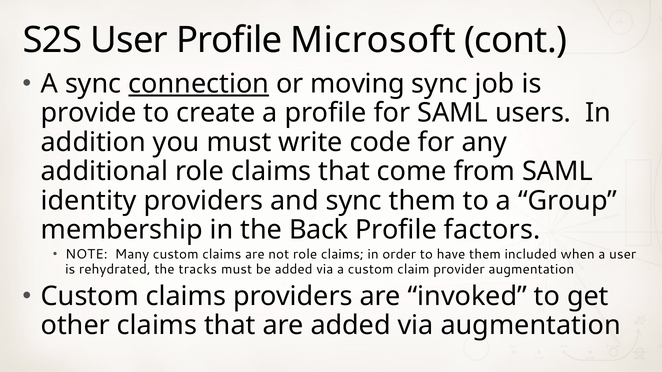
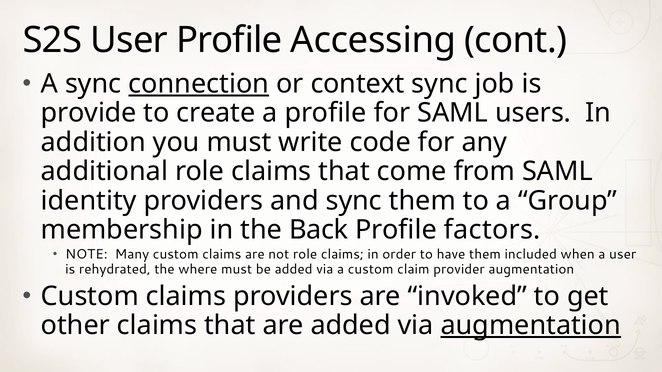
Microsoft: Microsoft -> Accessing (373, 40)
moving: moving -> context (358, 84)
tracks: tracks -> where (198, 269)
augmentation underline: none -> present (531, 326)
